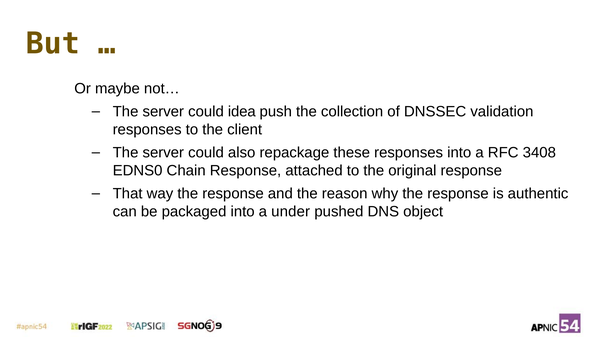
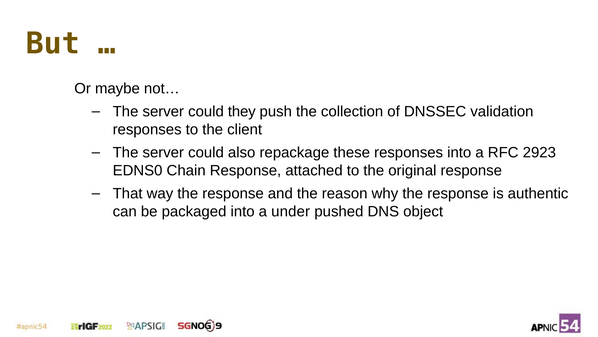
idea: idea -> they (242, 111)
3408: 3408 -> 2923 (539, 152)
